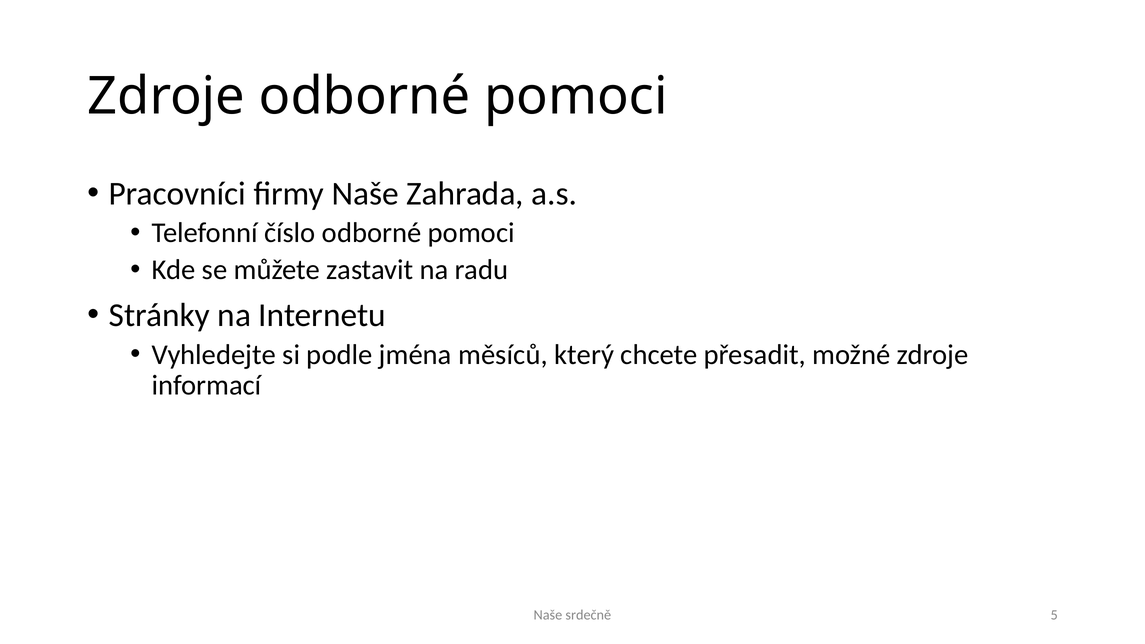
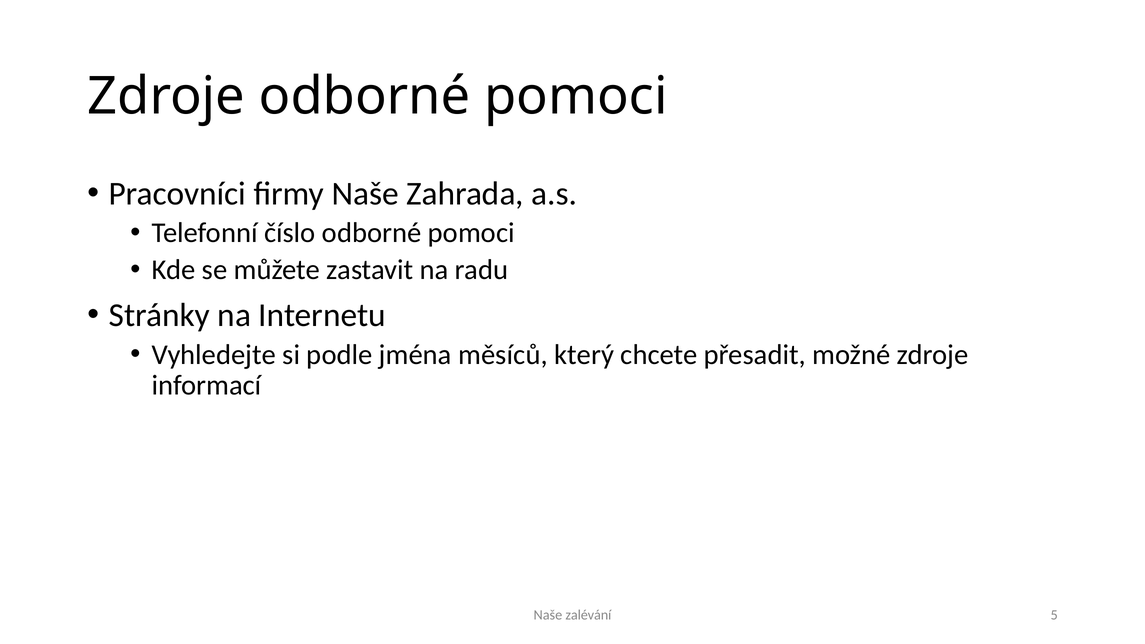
srdečně: srdečně -> zalévání (588, 615)
